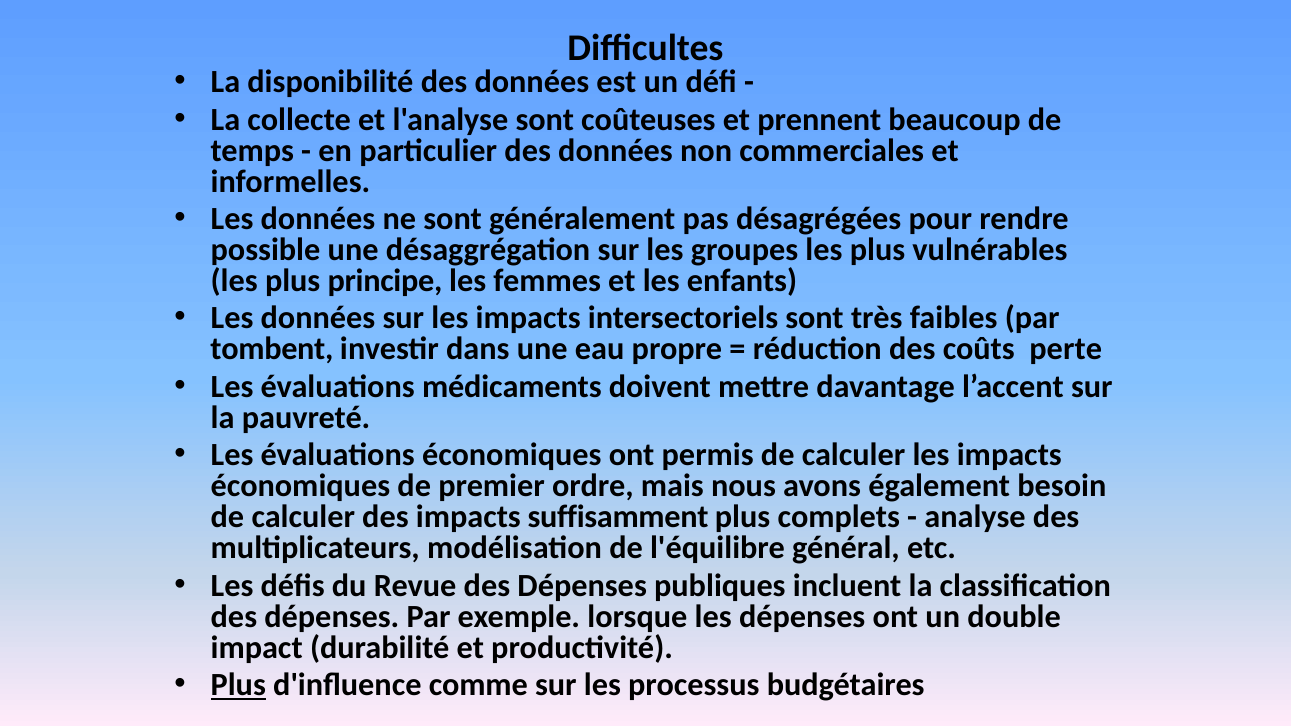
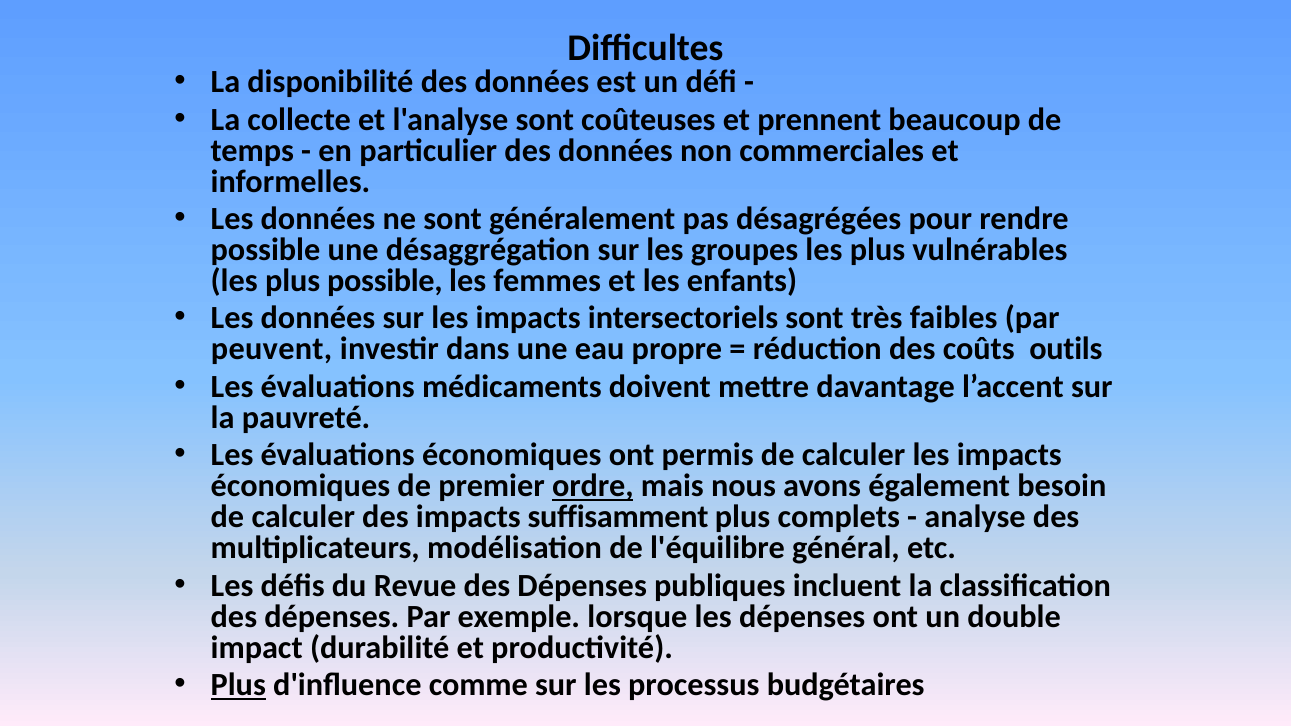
plus principe: principe -> possible (385, 281)
tombent: tombent -> peuvent (272, 349)
perte: perte -> outils (1066, 349)
ordre underline: none -> present (593, 486)
